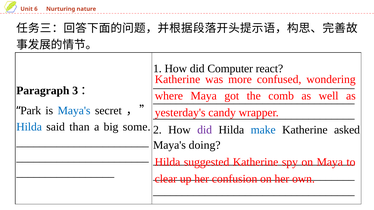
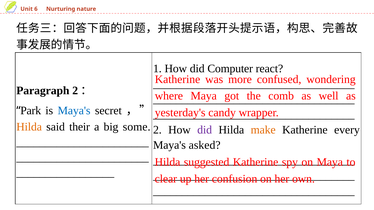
Paragraph 3: 3 -> 2 (75, 91)
Hilda colour: blue -> orange (29, 127)
than: than -> their (80, 127)
make colour: blue -> orange (263, 130)
asked: asked -> every (347, 130)
doing: doing -> asked (205, 145)
